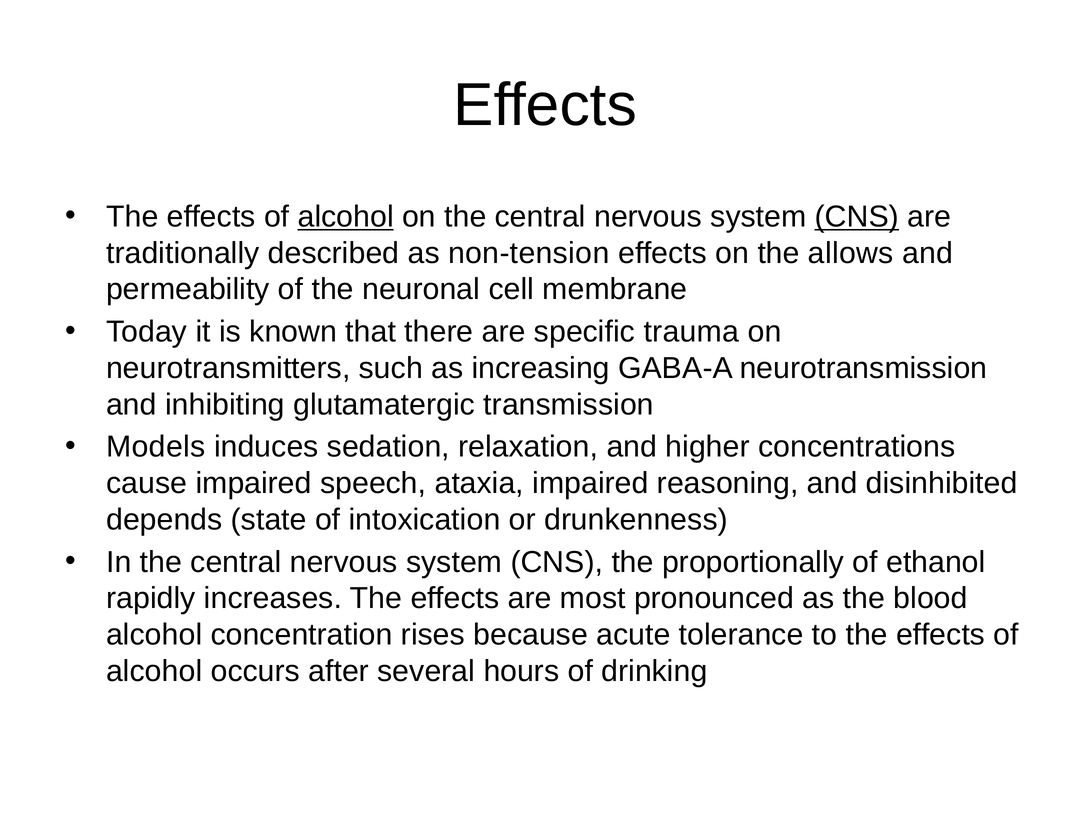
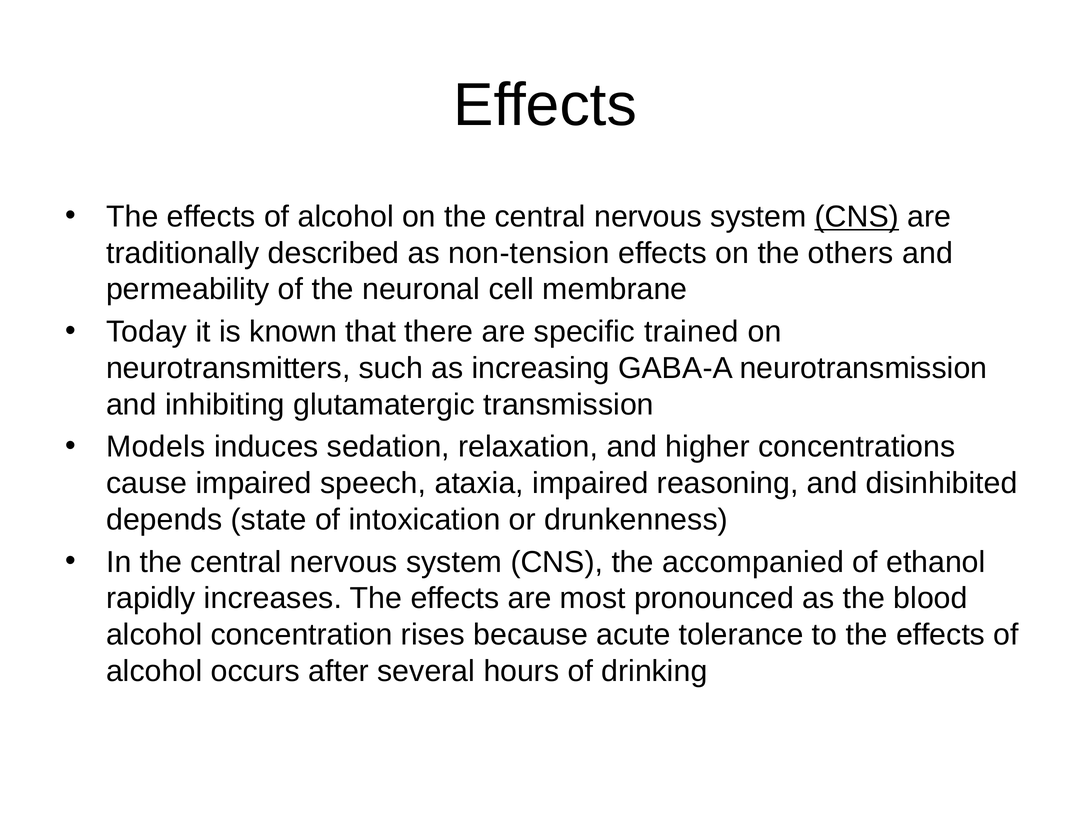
alcohol underline: present -> none (346, 216)
allows: allows -> others (851, 253)
trauma: trauma -> trained (691, 332)
proportionally: proportionally -> accompanied (753, 562)
